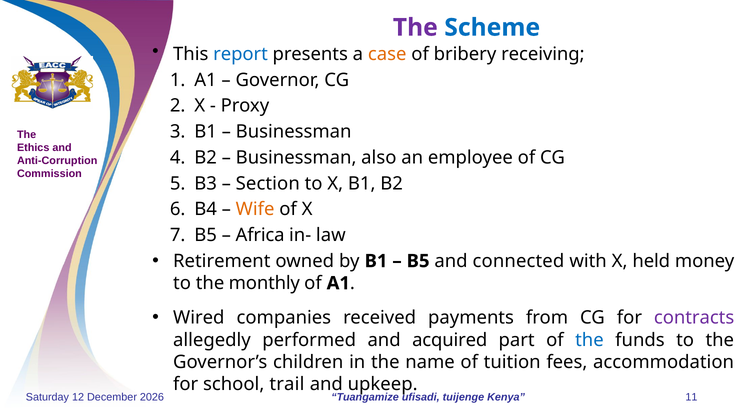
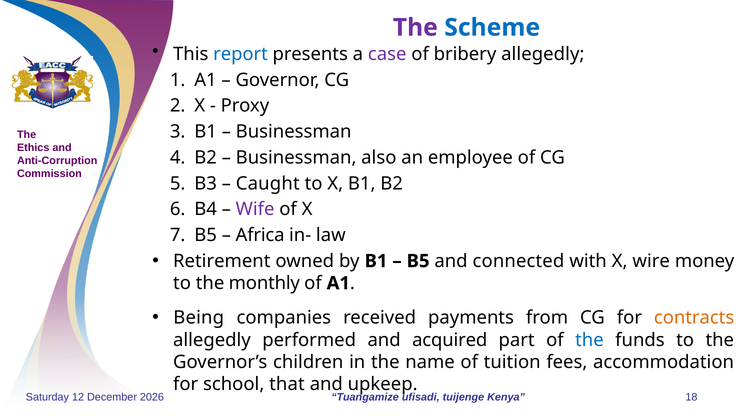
case colour: orange -> purple (387, 54)
bribery receiving: receiving -> allegedly (543, 54)
Section: Section -> Caught (268, 184)
Wife colour: orange -> purple (255, 209)
held: held -> wire (651, 261)
Wired: Wired -> Being (199, 318)
contracts colour: purple -> orange (694, 318)
trail: trail -> that (287, 385)
11: 11 -> 18 (691, 397)
